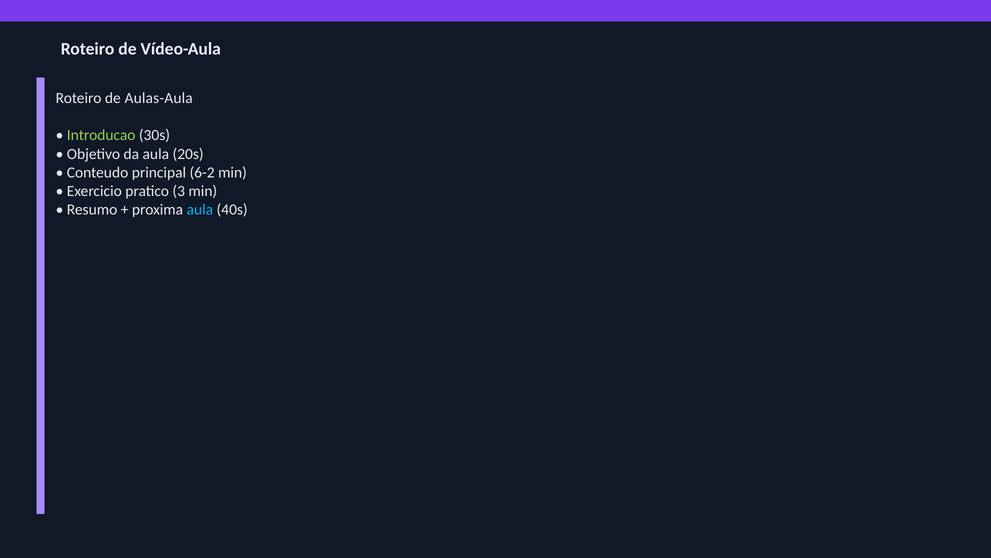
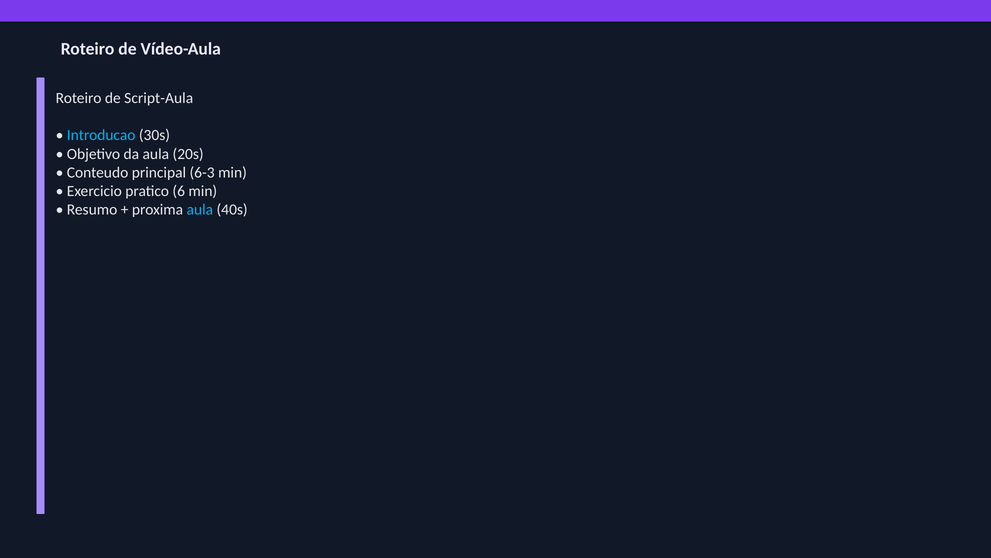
Aulas-Aula: Aulas-Aula -> Script-Aula (159, 98)
Introducao colour: light green -> light blue (101, 135)
6-2: 6-2 -> 6-3 (202, 172)
3: 3 -> 6 (179, 191)
